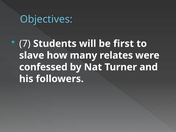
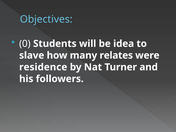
7: 7 -> 0 (25, 44)
first: first -> idea (124, 44)
confessed: confessed -> residence (43, 67)
